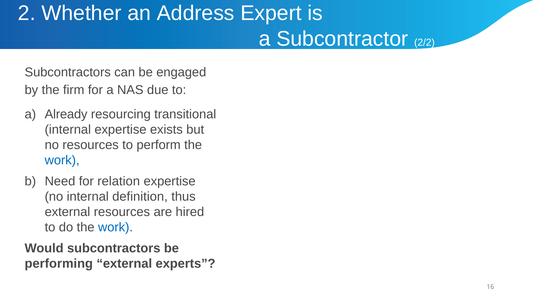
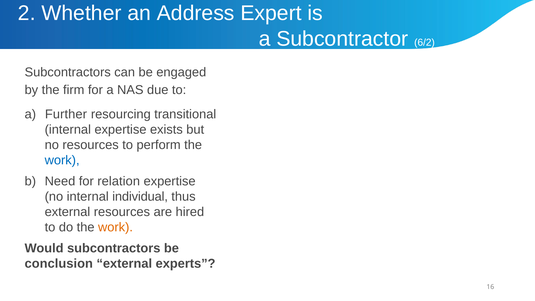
2/2: 2/2 -> 6/2 (424, 42)
Already: Already -> Further (66, 114)
definition: definition -> individual (140, 197)
work colour: blue -> orange (115, 227)
performing: performing -> conclusion (59, 264)
